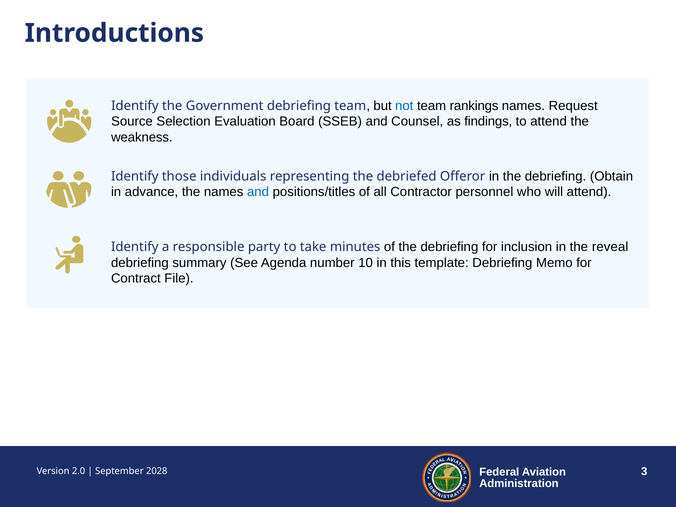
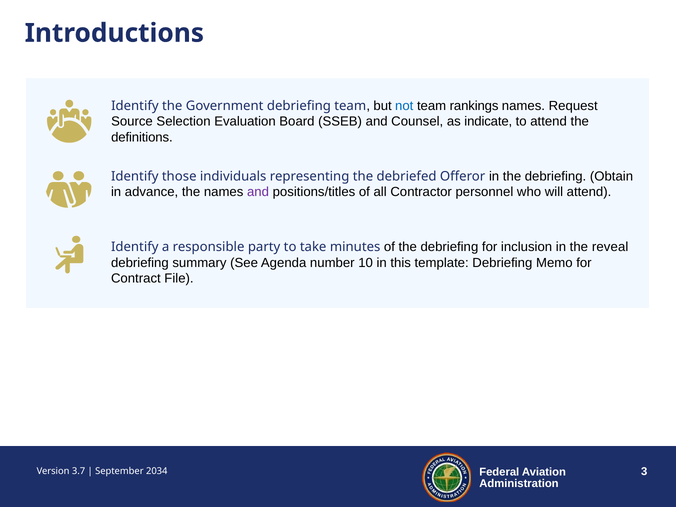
findings: findings -> indicate (488, 122)
weakness: weakness -> definitions (142, 137)
and colour: blue -> purple (258, 192)
2.0: 2.0 -> 3.7 (79, 471)
2028: 2028 -> 2034 (157, 471)
